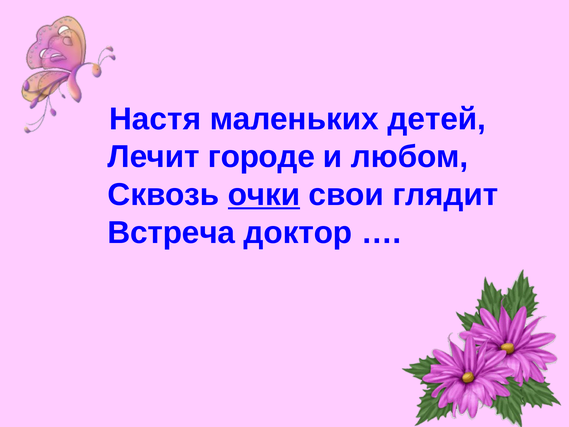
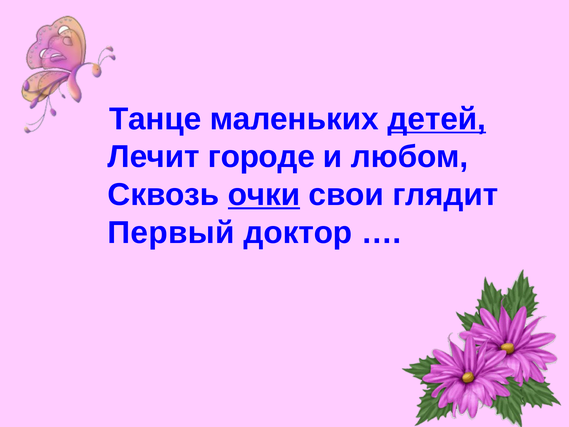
Настя: Настя -> Танце (155, 119)
детей underline: none -> present (437, 119)
Встреча: Встреча -> Первый (171, 233)
